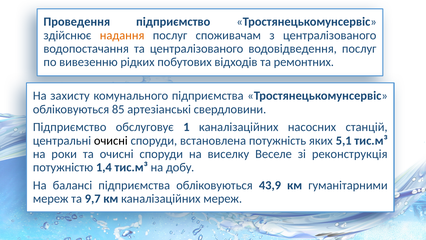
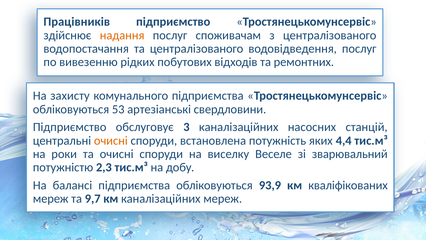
Проведення: Проведення -> Працівників (77, 22)
85: 85 -> 53 (118, 109)
1: 1 -> 3 (186, 127)
очисні colour: black -> orange (111, 140)
5,1: 5,1 -> 4,4 (344, 140)
реконструкція: реконструкція -> зварювальний (350, 154)
1,4: 1,4 -> 2,3 (104, 167)
43,9: 43,9 -> 93,9 (270, 185)
гуманітарними: гуманітарними -> кваліфікованих (348, 185)
